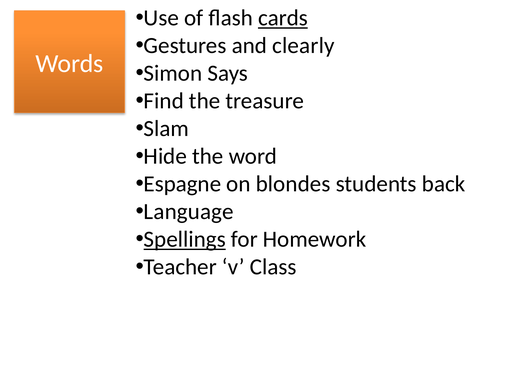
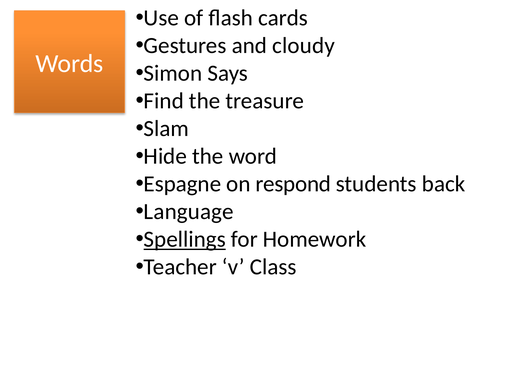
cards underline: present -> none (283, 18)
clearly: clearly -> cloudy (304, 46)
blondes: blondes -> respond (293, 184)
